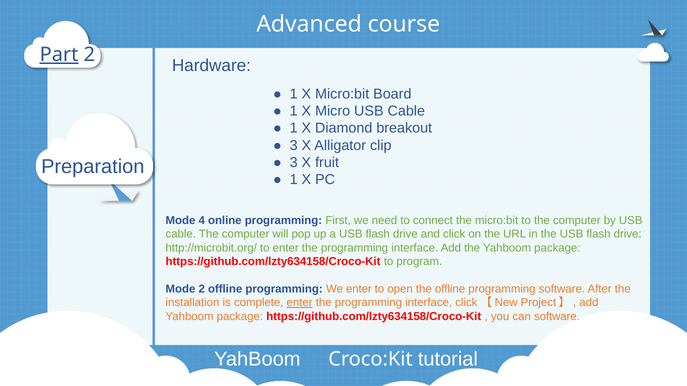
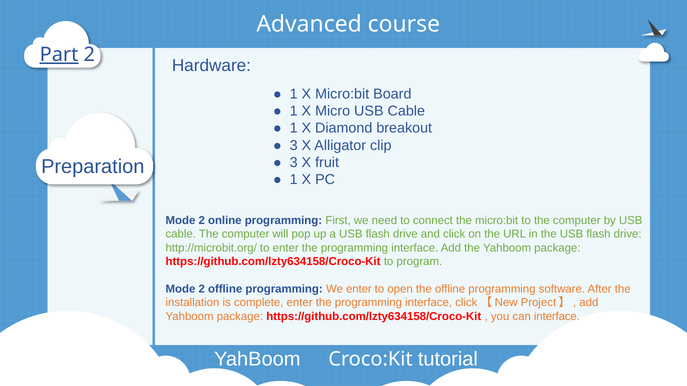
4: 4 -> 2 (202, 221)
enter underline: present -> none (300, 303)
can software: software -> interface (557, 317)
